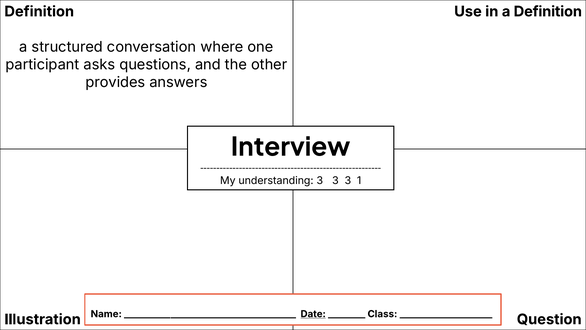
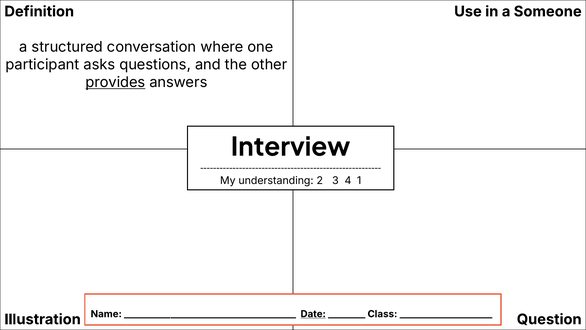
a Definition: Definition -> Someone (548, 12)
provides underline: none -> present (115, 82)
understanding 3: 3 -> 2 (320, 181)
3: 3 -> 4 (348, 181)
